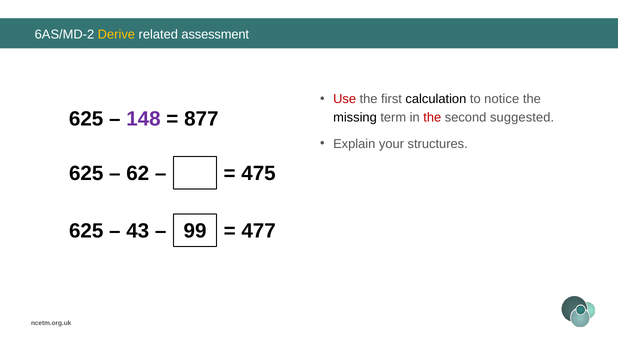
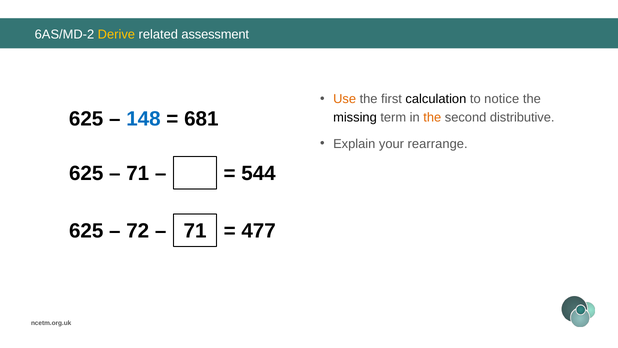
Use colour: red -> orange (345, 99)
148 colour: purple -> blue (143, 119)
877: 877 -> 681 (201, 119)
the colour: red -> orange (432, 117)
suggested: suggested -> distributive (522, 117)
structures: structures -> rearrange (438, 144)
62: 62 -> 71 (138, 173)
475: 475 -> 544 (258, 173)
43: 43 -> 72 (138, 231)
99: 99 -> 71 (195, 231)
